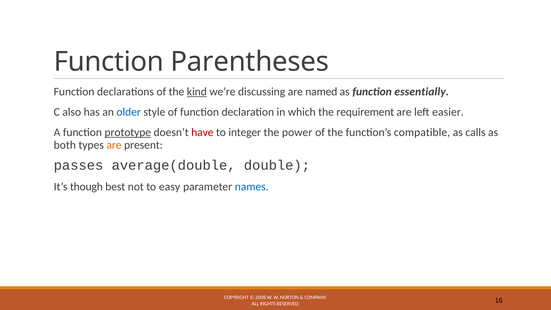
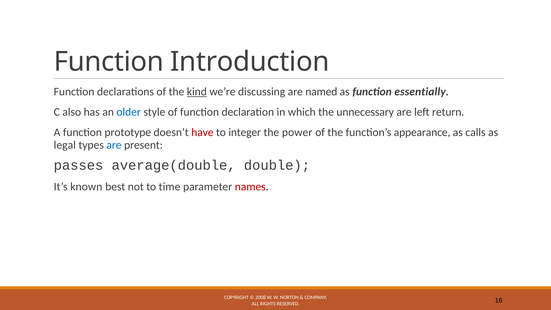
Parentheses: Parentheses -> Introduction (250, 62)
requirement: requirement -> unnecessary (365, 112)
easier: easier -> return (448, 112)
prototype underline: present -> none (128, 132)
compatible: compatible -> appearance (422, 132)
both: both -> legal (65, 145)
are colour: orange -> blue (114, 145)
though: though -> known (86, 187)
easy: easy -> time (170, 187)
names colour: blue -> red (252, 187)
